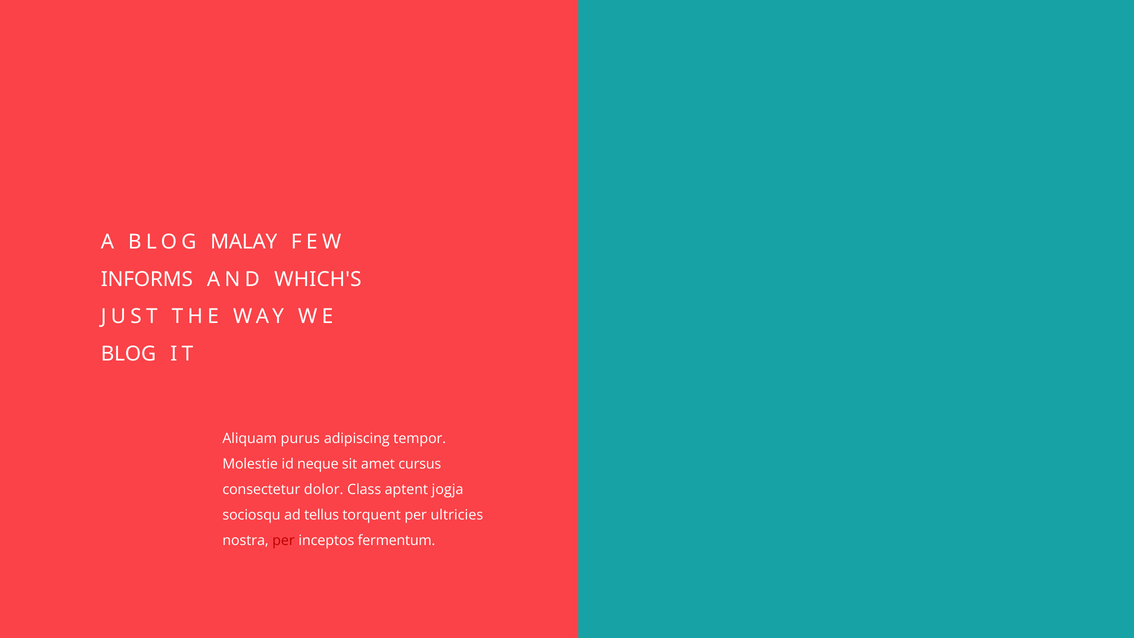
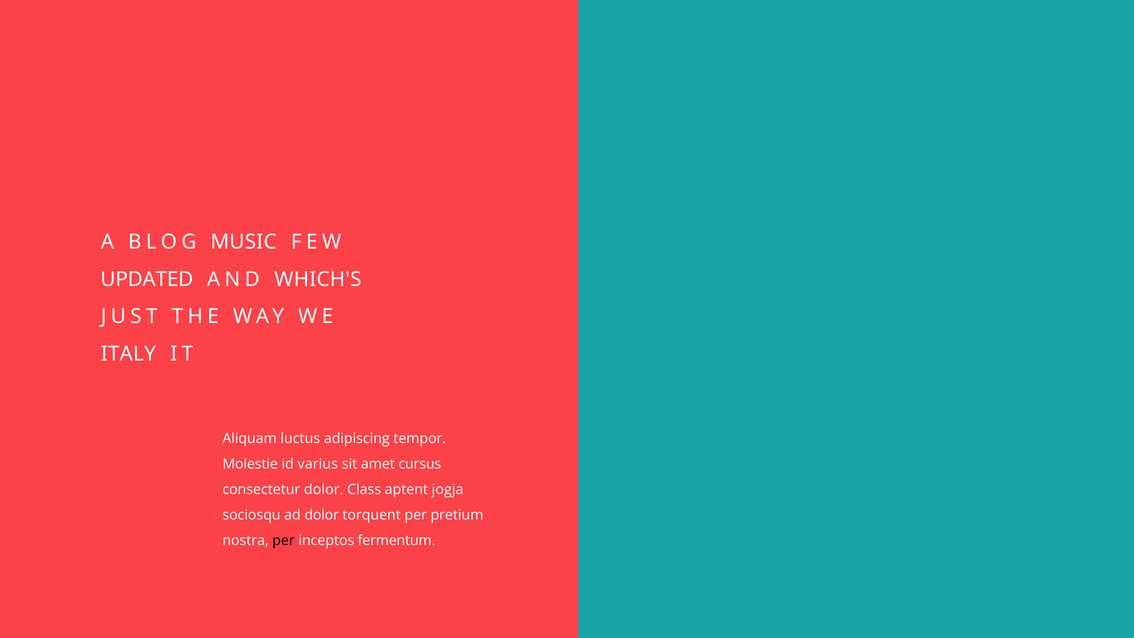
MALAY: MALAY -> MUSIC (244, 242)
INFORMS: INFORMS -> UPDATED (147, 279)
BLOG: BLOG -> ITALY (128, 354)
purus: purus -> luctus (300, 438)
neque: neque -> varius (318, 464)
ad tellus: tellus -> dolor (322, 515)
ultricies: ultricies -> pretium (457, 515)
per colour: red -> black (284, 540)
